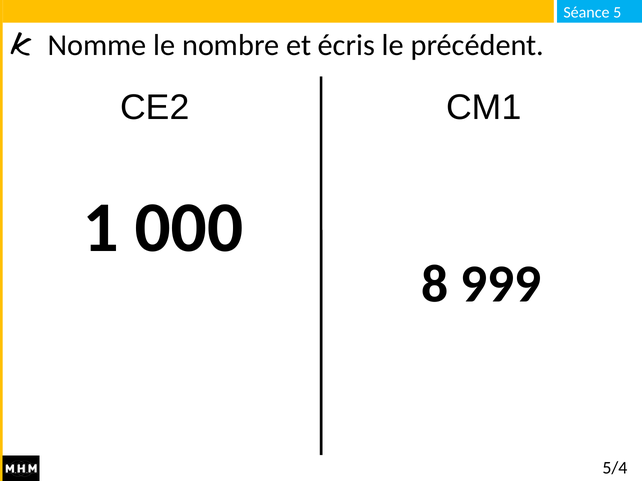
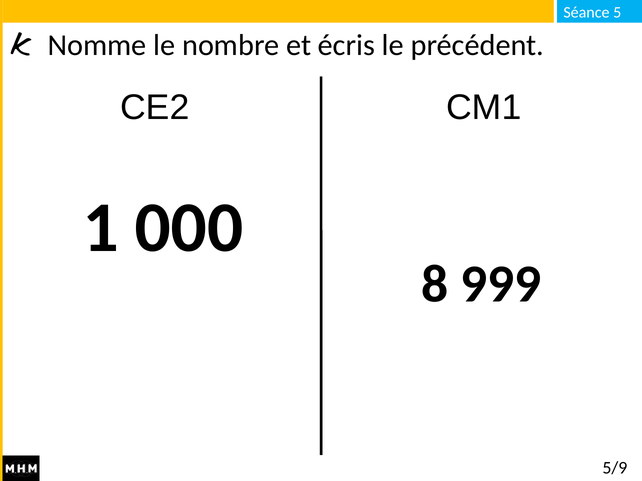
5/4: 5/4 -> 5/9 (615, 468)
